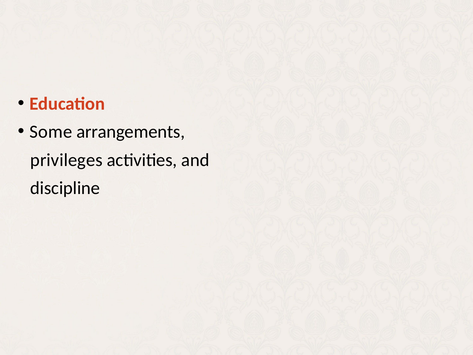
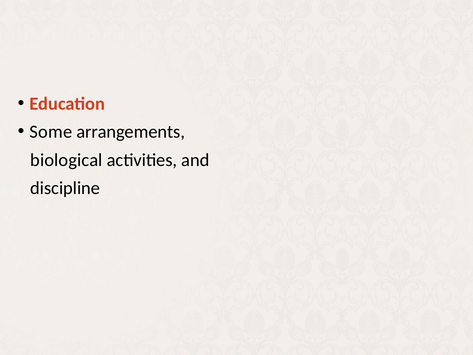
privileges: privileges -> biological (66, 160)
